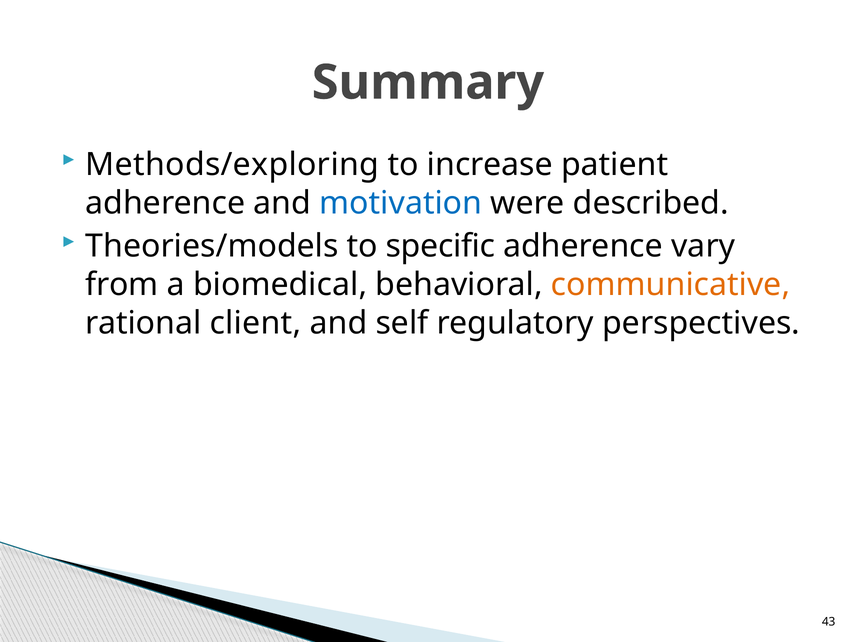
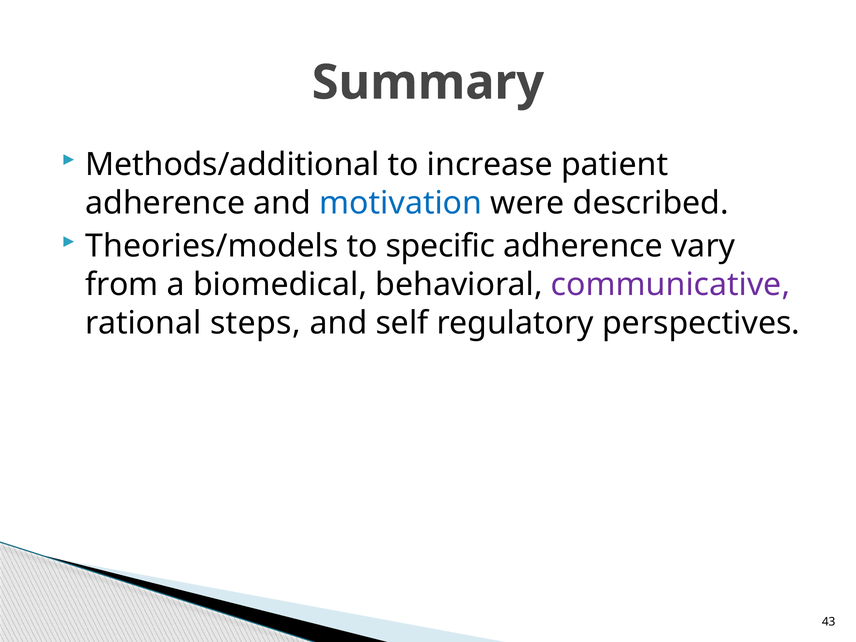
Methods/exploring: Methods/exploring -> Methods/additional (232, 164)
communicative colour: orange -> purple (671, 285)
client: client -> steps (255, 323)
